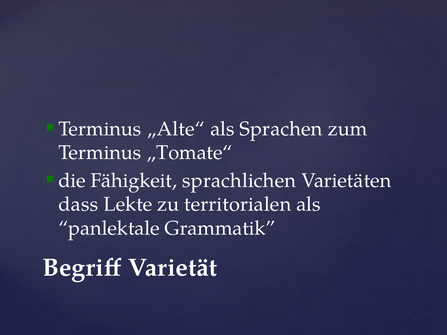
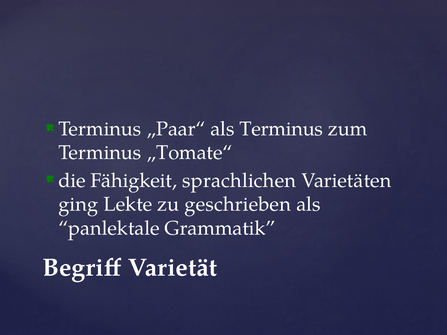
„Alte“: „Alte“ -> „Paar“ (176, 129)
als Sprachen: Sprachen -> Terminus (281, 129)
dass: dass -> ging (78, 205)
territorialen: territorialen -> geschrieben (238, 205)
